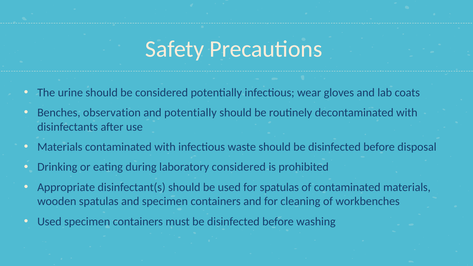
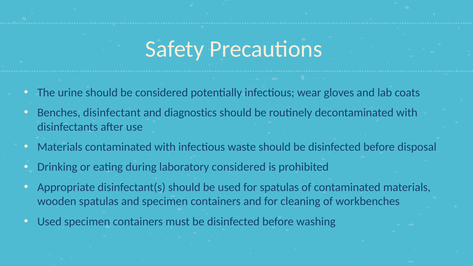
observation: observation -> disinfectant (112, 113)
and potentially: potentially -> diagnostics (191, 113)
